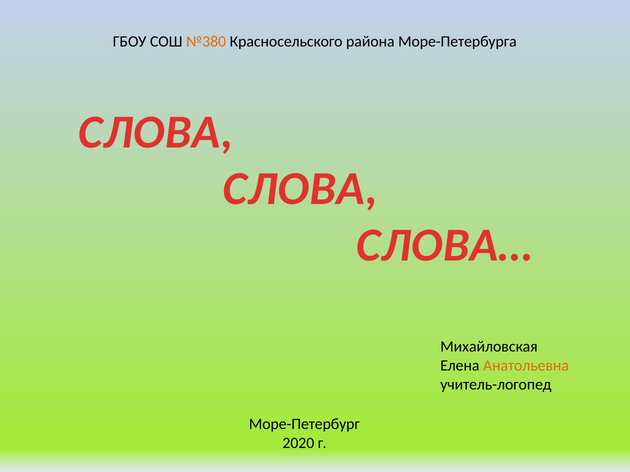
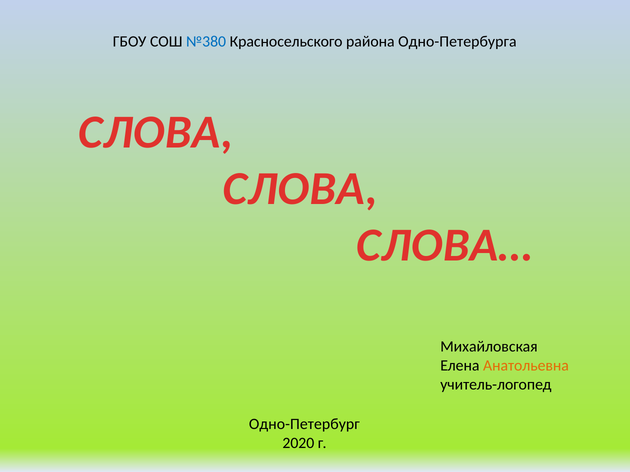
№380 colour: orange -> blue (206, 42)
Море-Петербурга: Море-Петербурга -> Одно-Петербурга (457, 42)
Море-Петербург: Море-Петербург -> Одно-Петербург (304, 424)
